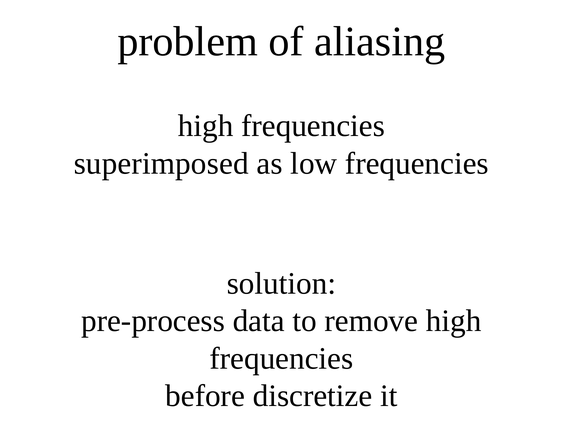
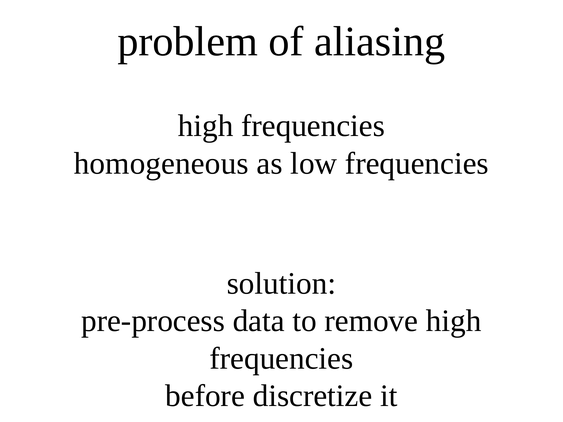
superimposed: superimposed -> homogeneous (161, 164)
